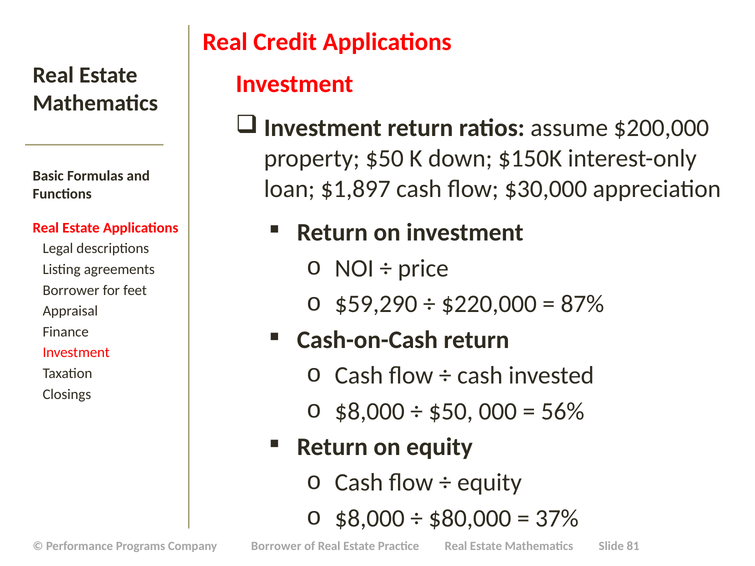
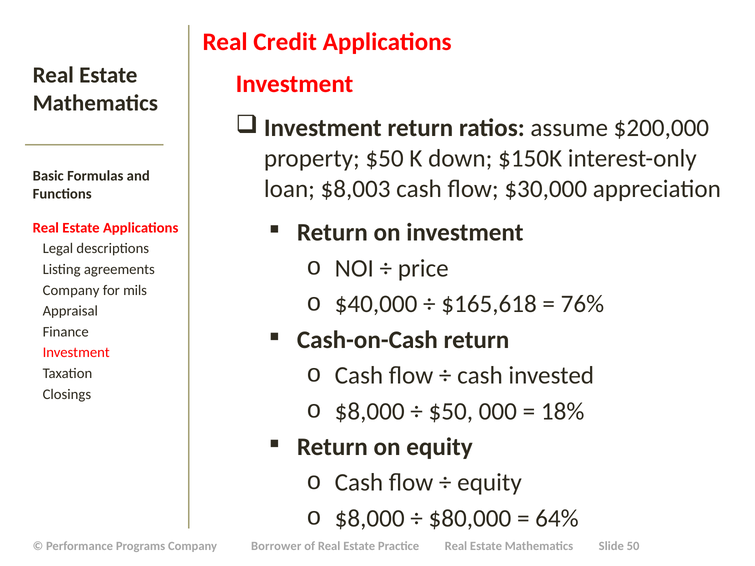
$1,897: $1,897 -> $8,003 (356, 189)
Borrower: Borrower -> Company (71, 290)
feet: feet -> mils (135, 290)
$59,290: $59,290 -> $40,000 (376, 304)
$220,000: $220,000 -> $165,618 (489, 304)
87%: 87% -> 76% (582, 304)
56%: 56% -> 18% (563, 411)
37%: 37% -> 64% (557, 519)
81: 81 -> 50 (633, 546)
